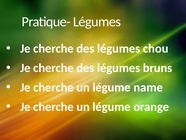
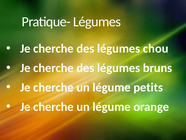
name: name -> petits (148, 87)
